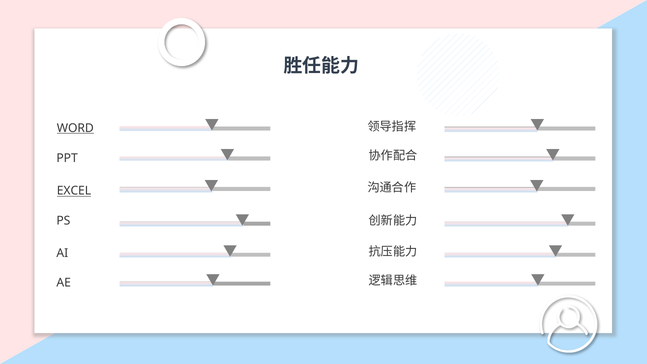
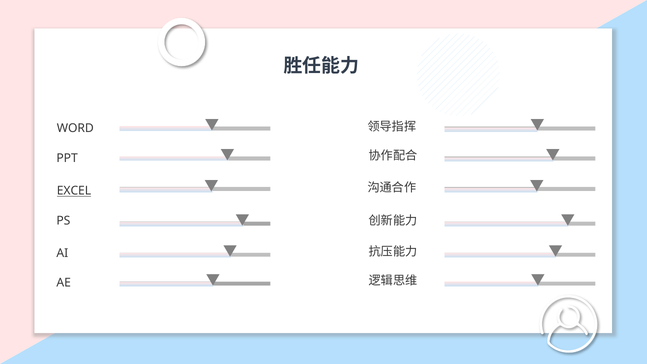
WORD underline: present -> none (75, 128)
